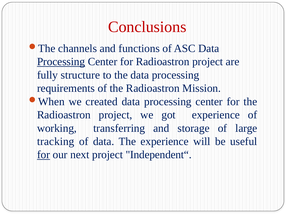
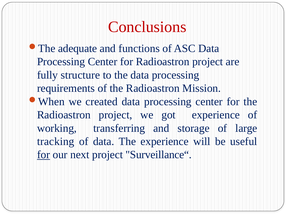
channels: channels -> adequate (78, 49)
Processing underline: present -> none (61, 62)
Independent“: Independent“ -> Surveillance“ (159, 155)
